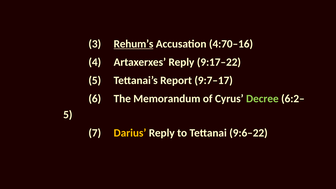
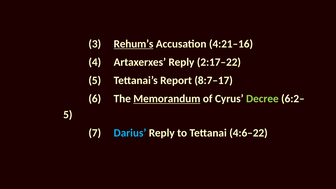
4:70–16: 4:70–16 -> 4:21–16 (231, 44)
9:17–22: 9:17–22 -> 2:17–22 (219, 62)
9:7–17: 9:7–17 -> 8:7–17 (214, 80)
Memorandum underline: none -> present (167, 99)
Darius colour: yellow -> light blue (130, 133)
9:6–22: 9:6–22 -> 4:6–22 (248, 133)
